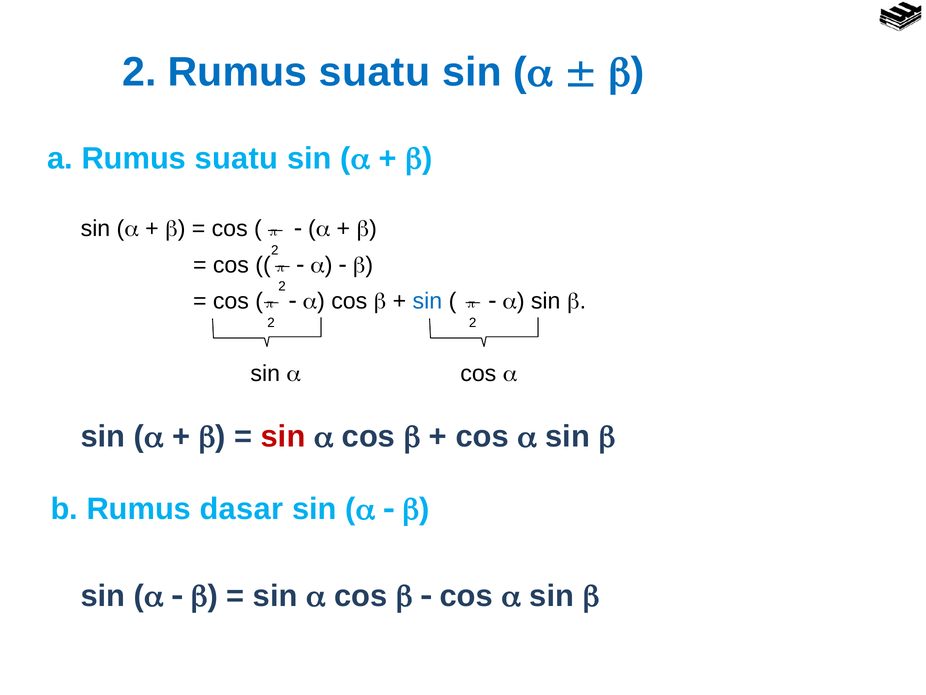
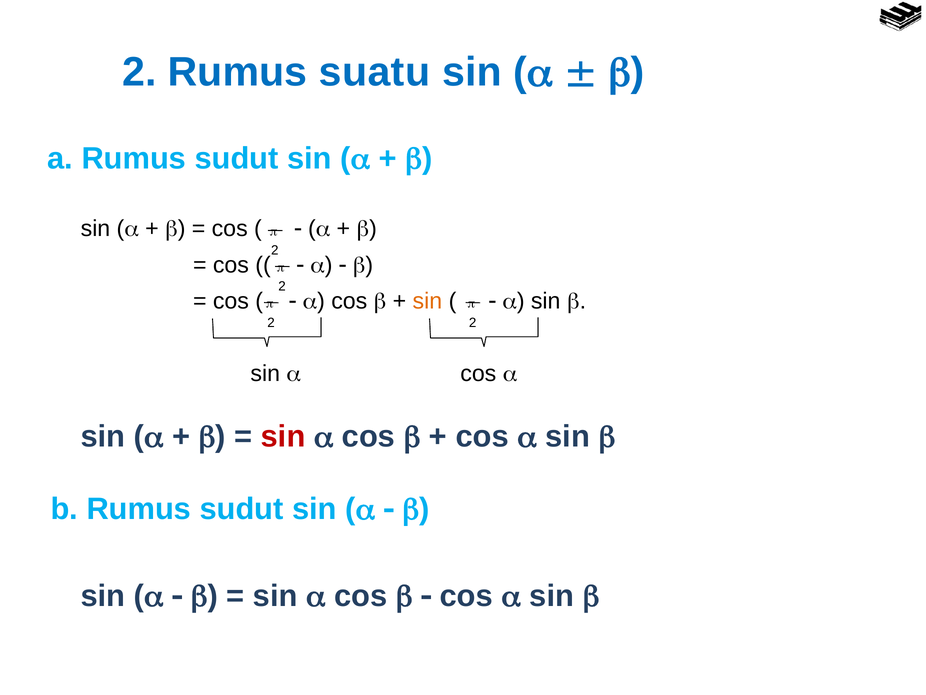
a Rumus suatu: suatu -> sudut (237, 158)
sin colour: blue -> orange (427, 301)
b Rumus dasar: dasar -> sudut (242, 509)
